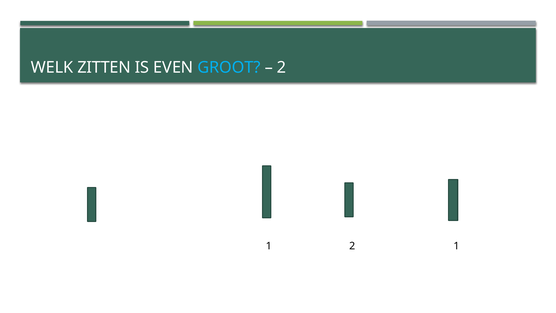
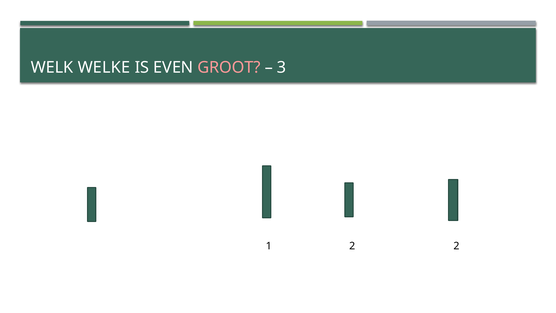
ZITTEN: ZITTEN -> WELKE (104, 68)
GROOT colour: light blue -> pink (229, 68)
2: 2 -> 3 (282, 68)
1 2 1: 1 -> 2 (456, 246)
